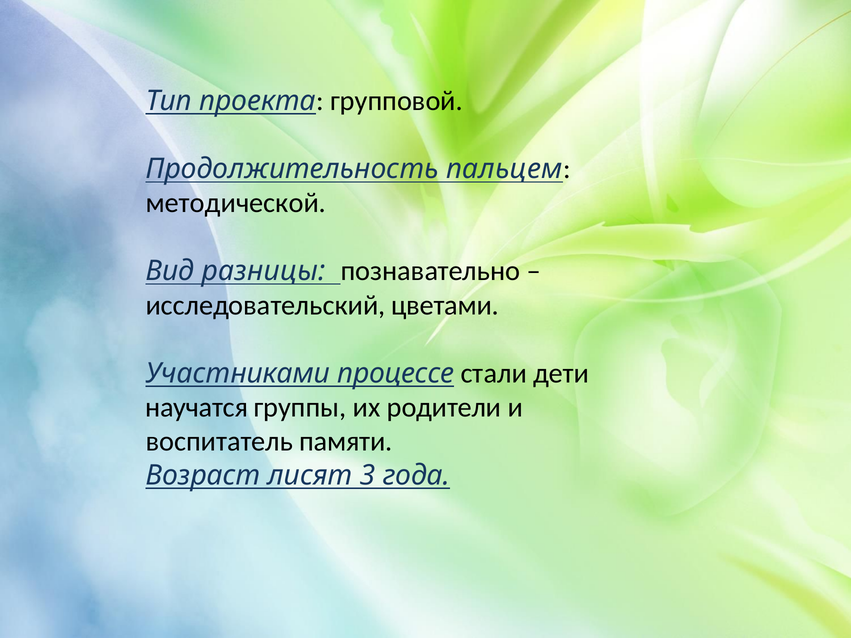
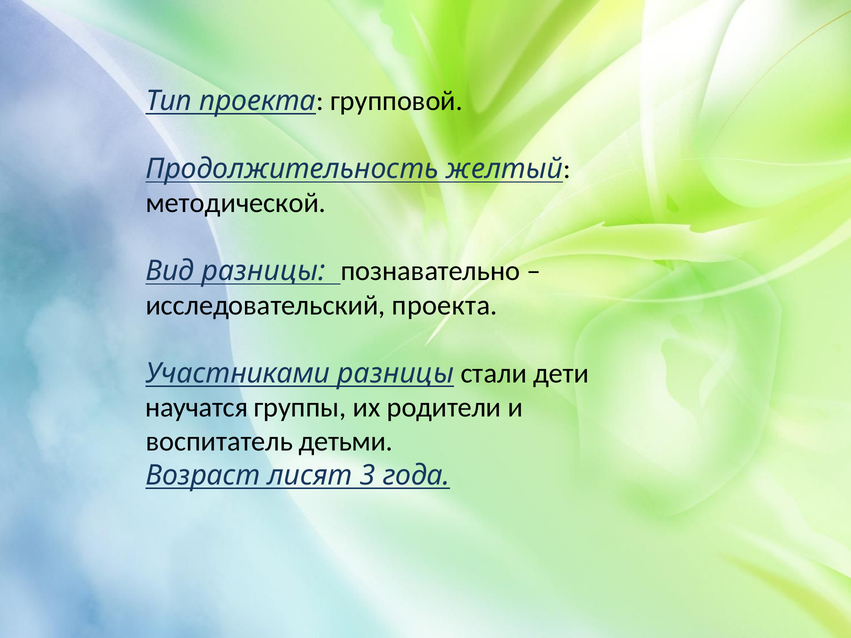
пальцем: пальцем -> желтый (504, 169)
исследовательский цветами: цветами -> проекта (445, 305)
Участниками процессе: процессе -> разницы (396, 373)
памяти: памяти -> детьми (346, 441)
